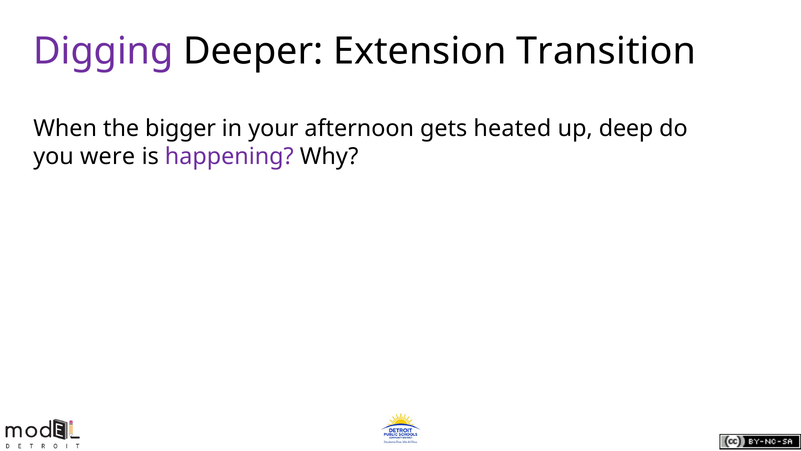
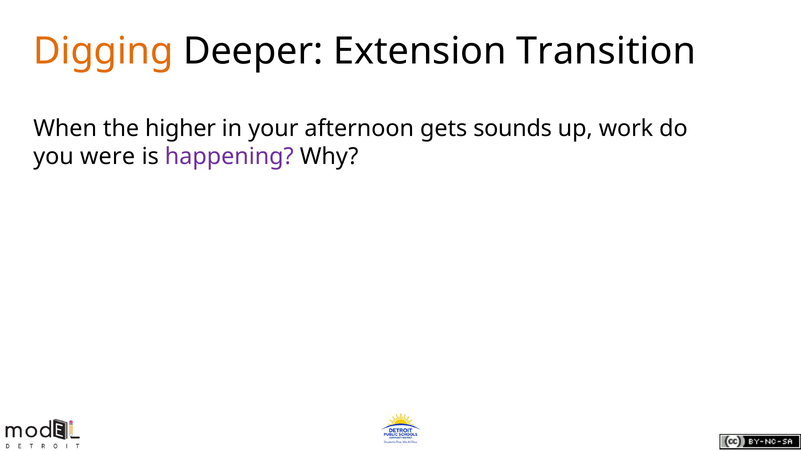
Digging colour: purple -> orange (103, 51)
bigger: bigger -> higher (181, 128)
heated: heated -> sounds (513, 128)
deep: deep -> work (626, 128)
